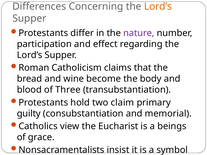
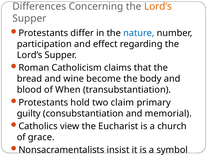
nature colour: purple -> blue (139, 33)
Three: Three -> When (68, 90)
beings: beings -> church (172, 126)
